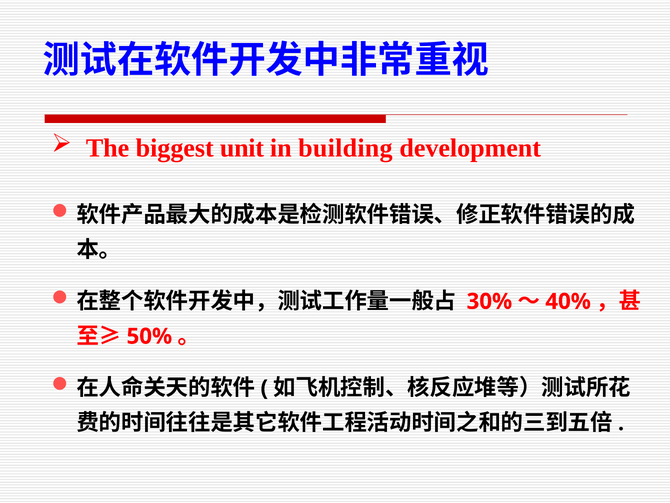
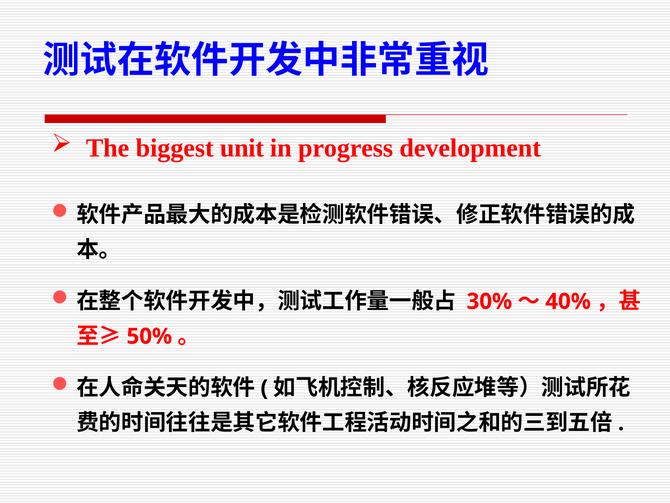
building: building -> progress (346, 148)
